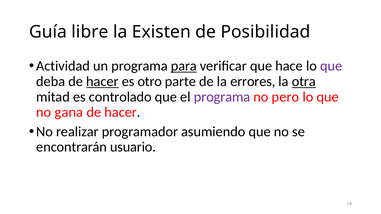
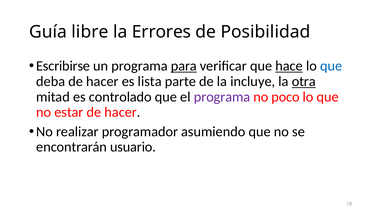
Existen: Existen -> Errores (161, 32)
Actividad: Actividad -> Escribirse (63, 66)
hace underline: none -> present (289, 66)
que colour: purple -> blue (331, 66)
hacer underline: present -> none (102, 82)
otro: otro -> lista (150, 82)
errores: errores -> incluye (253, 82)
pero: pero -> poco (286, 97)
gana: gana -> estar (69, 112)
